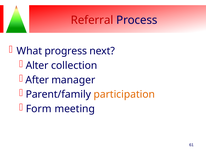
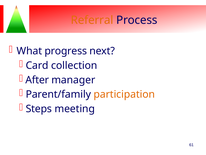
Referral colour: red -> orange (92, 20)
Alter: Alter -> Card (37, 65)
Form: Form -> Steps (39, 109)
